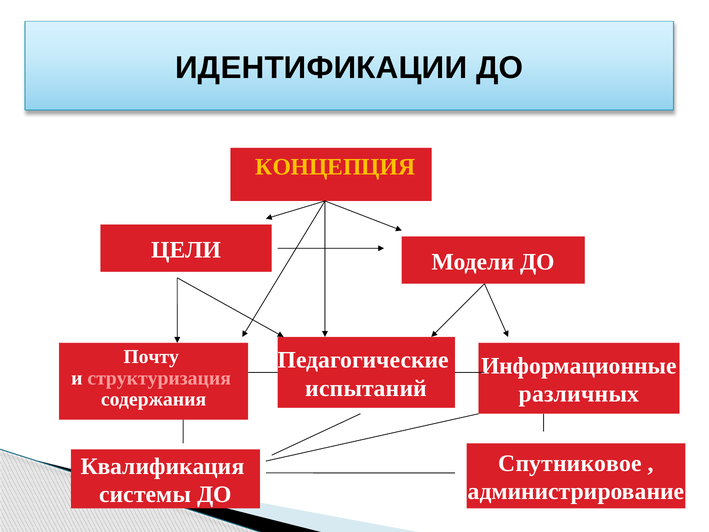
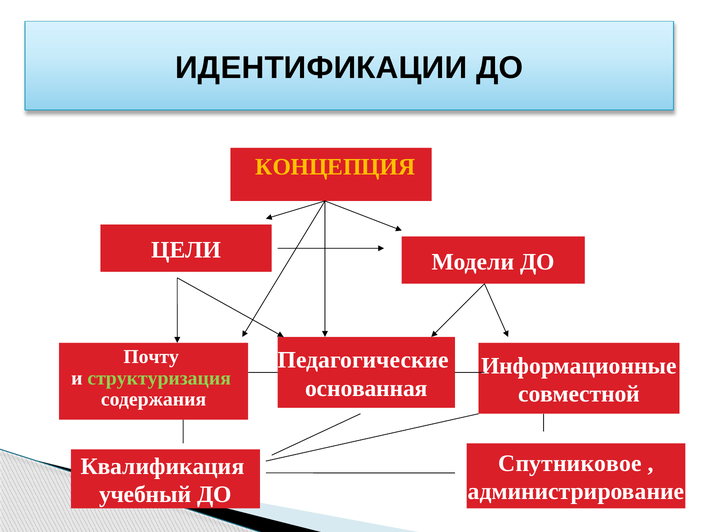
структуризация colour: pink -> light green (159, 378)
испытаний: испытаний -> основанная (366, 388)
различных: различных -> совместной (579, 394)
системы: системы -> учебный (145, 494)
